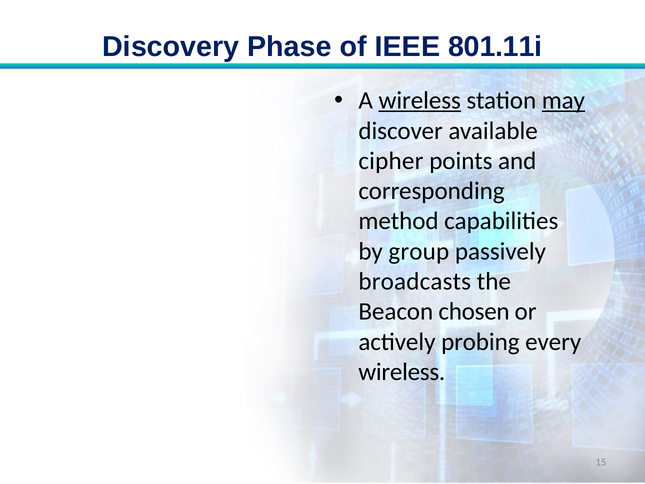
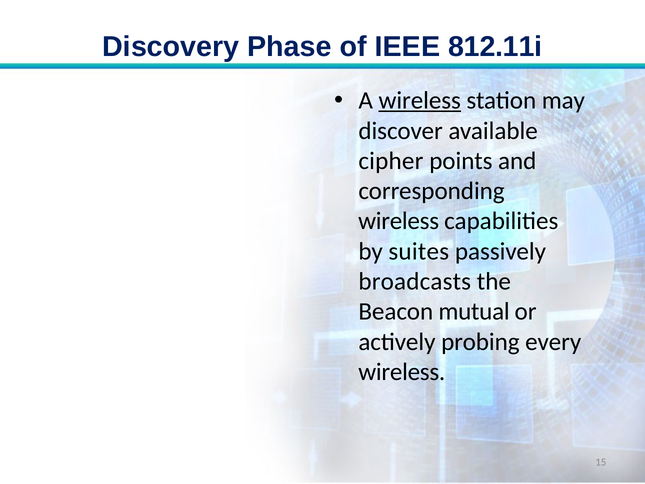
801.11i: 801.11i -> 812.11i (495, 47)
may underline: present -> none (563, 101)
method: method -> wireless (399, 221)
group: group -> suites (419, 251)
chosen: chosen -> mutual (474, 311)
